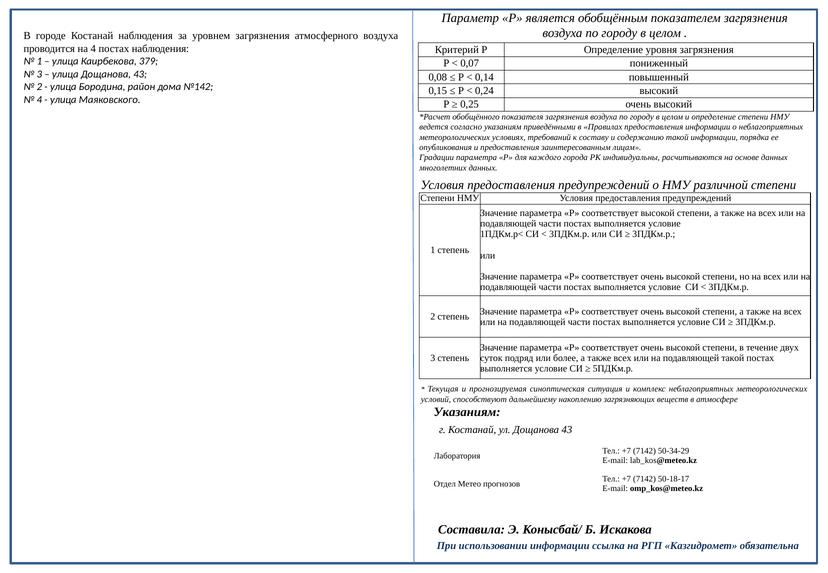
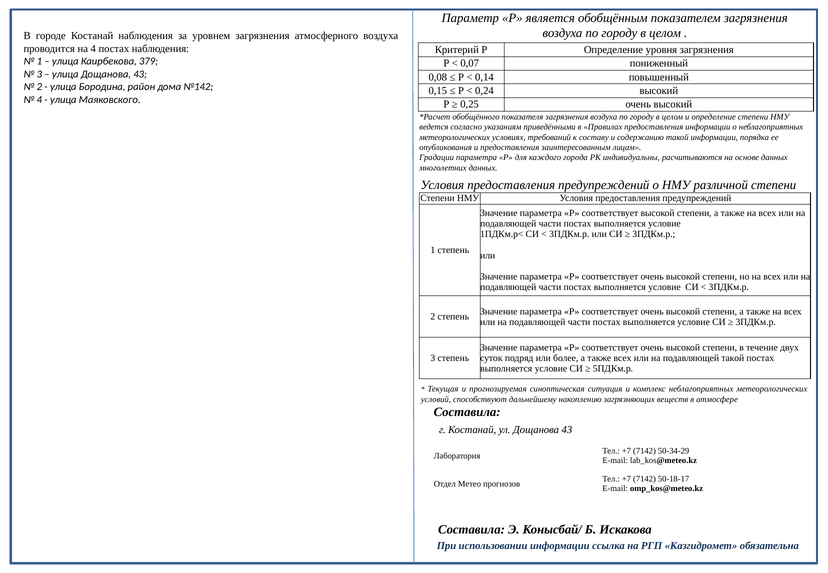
Указаниям: Указаниям -> Составила (467, 412)
